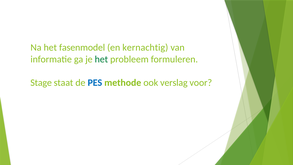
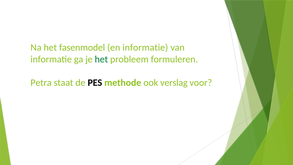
en kernachtig: kernachtig -> informatie (145, 47)
Stage: Stage -> Petra (41, 83)
PES colour: blue -> black (95, 83)
